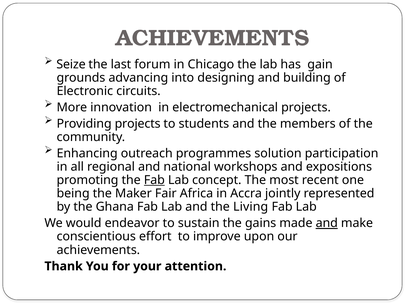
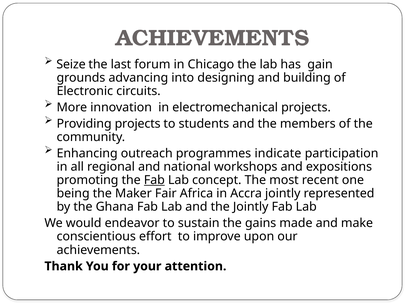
solution: solution -> indicate (278, 153)
the Living: Living -> Jointly (251, 207)
and underline: present -> none (327, 223)
